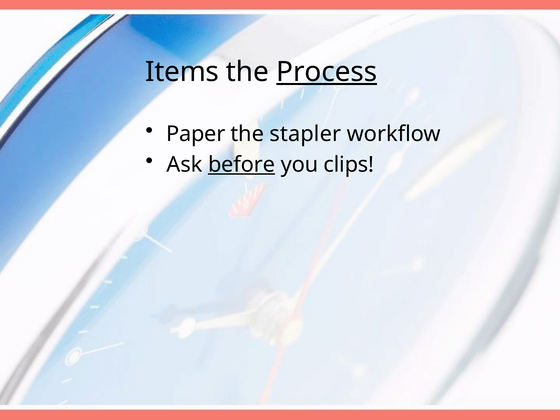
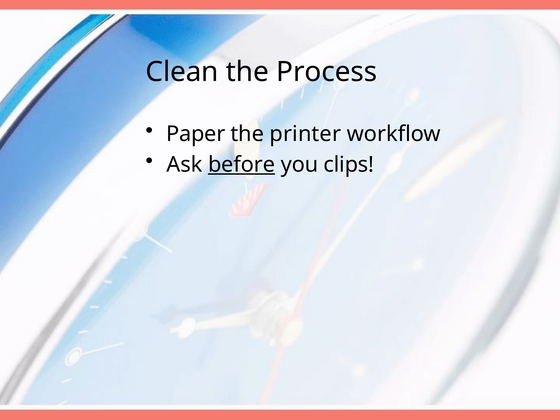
Items: Items -> Clean (182, 72)
Process underline: present -> none (327, 72)
stapler: stapler -> printer (305, 134)
